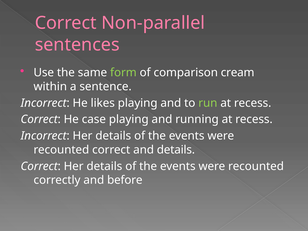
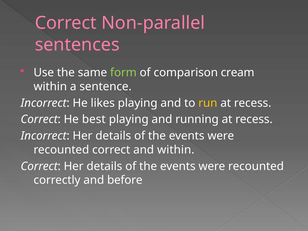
run colour: light green -> yellow (208, 103)
case: case -> best (94, 119)
and details: details -> within (176, 150)
